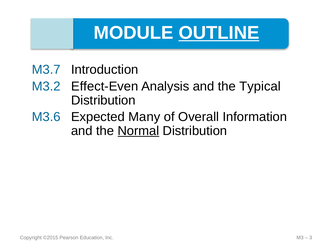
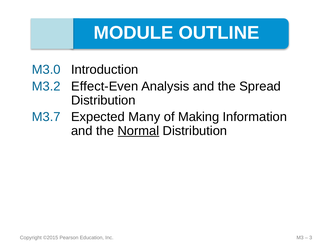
OUTLINE underline: present -> none (219, 33)
M3.7: M3.7 -> M3.0 (46, 70)
Typical: Typical -> Spread (260, 86)
M3.6: M3.6 -> M3.7 (46, 117)
Overall: Overall -> Making (199, 117)
